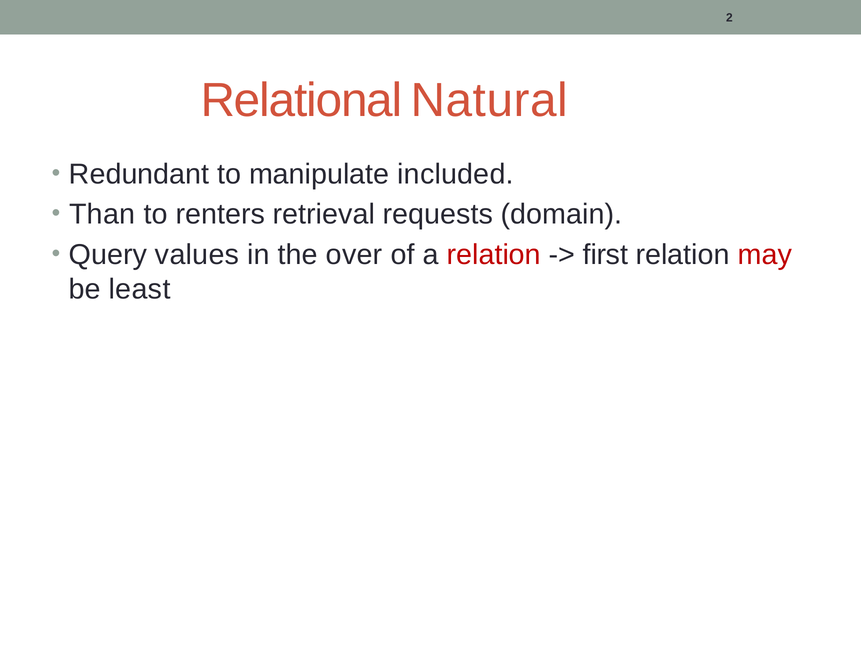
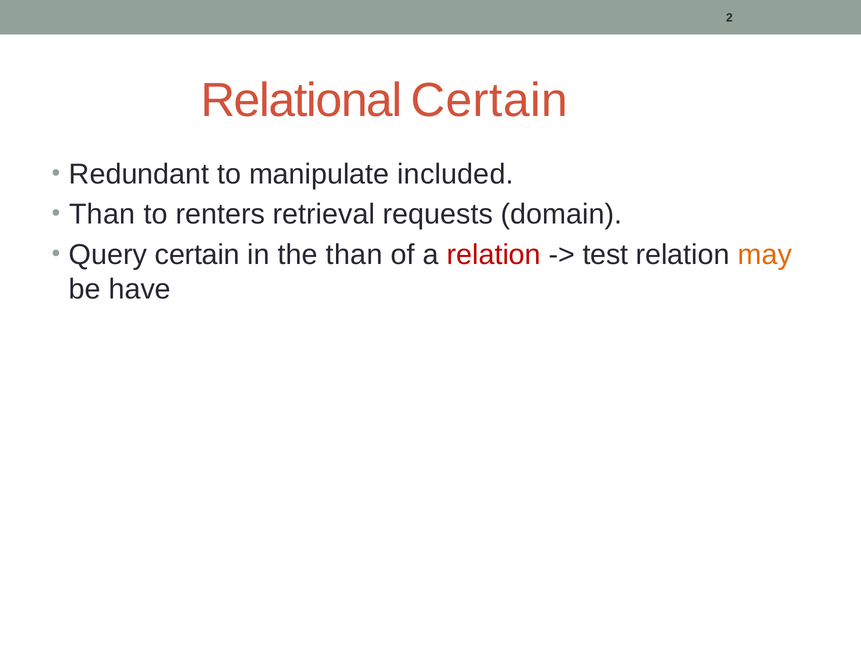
Relational Natural: Natural -> Certain (489, 100)
Query values: values -> certain (197, 255)
the over: over -> than (354, 255)
first: first -> test (605, 255)
may colour: red -> orange (765, 255)
least: least -> have (140, 289)
